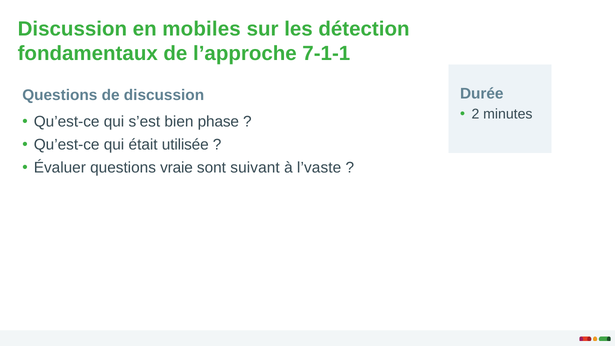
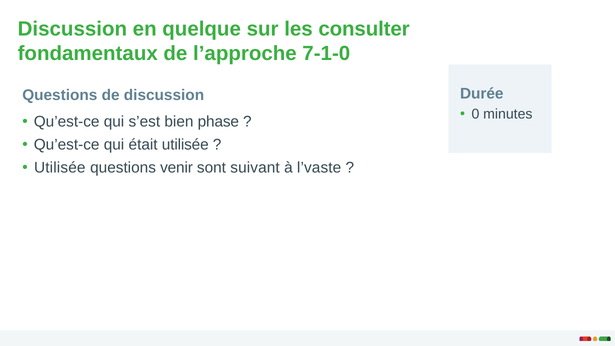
mobiles: mobiles -> quelque (202, 29)
détection: détection -> consulter (364, 29)
7-1-1: 7-1-1 -> 7-1-0 (326, 54)
2: 2 -> 0 (475, 114)
Évaluer: Évaluer -> Utilisée (60, 168)
vraie: vraie -> venir (177, 168)
